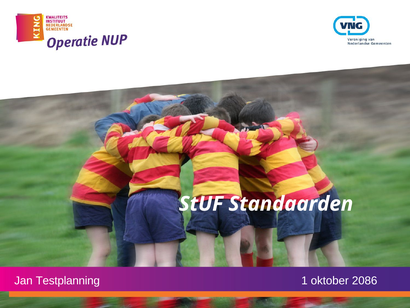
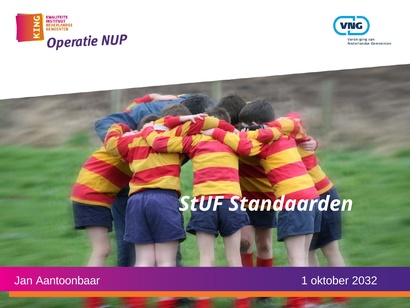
Testplanning: Testplanning -> Aantoonbaar (68, 280)
2086: 2086 -> 2032 (365, 280)
